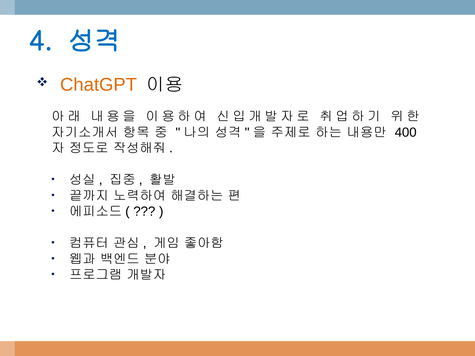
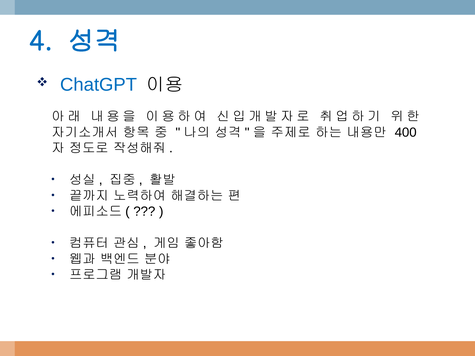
ChatGPT colour: orange -> blue (99, 85)
